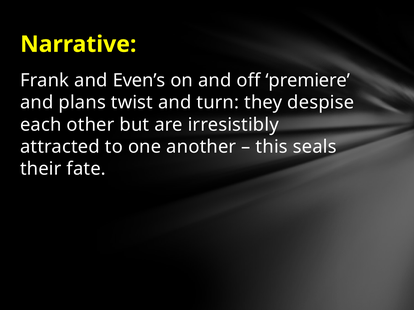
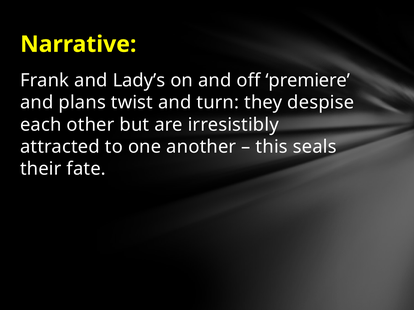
Even’s: Even’s -> Lady’s (139, 81)
